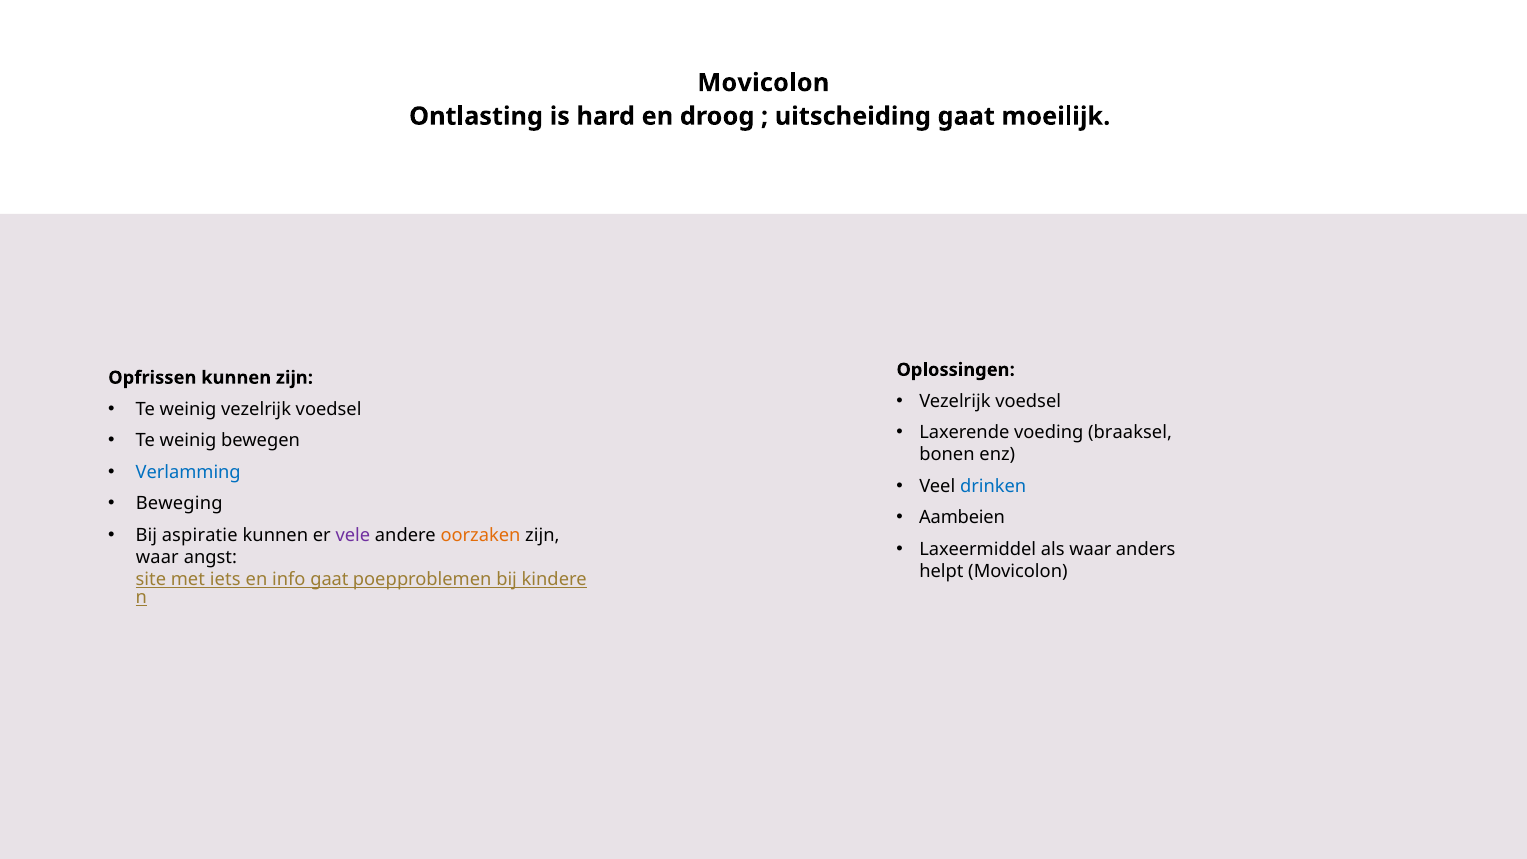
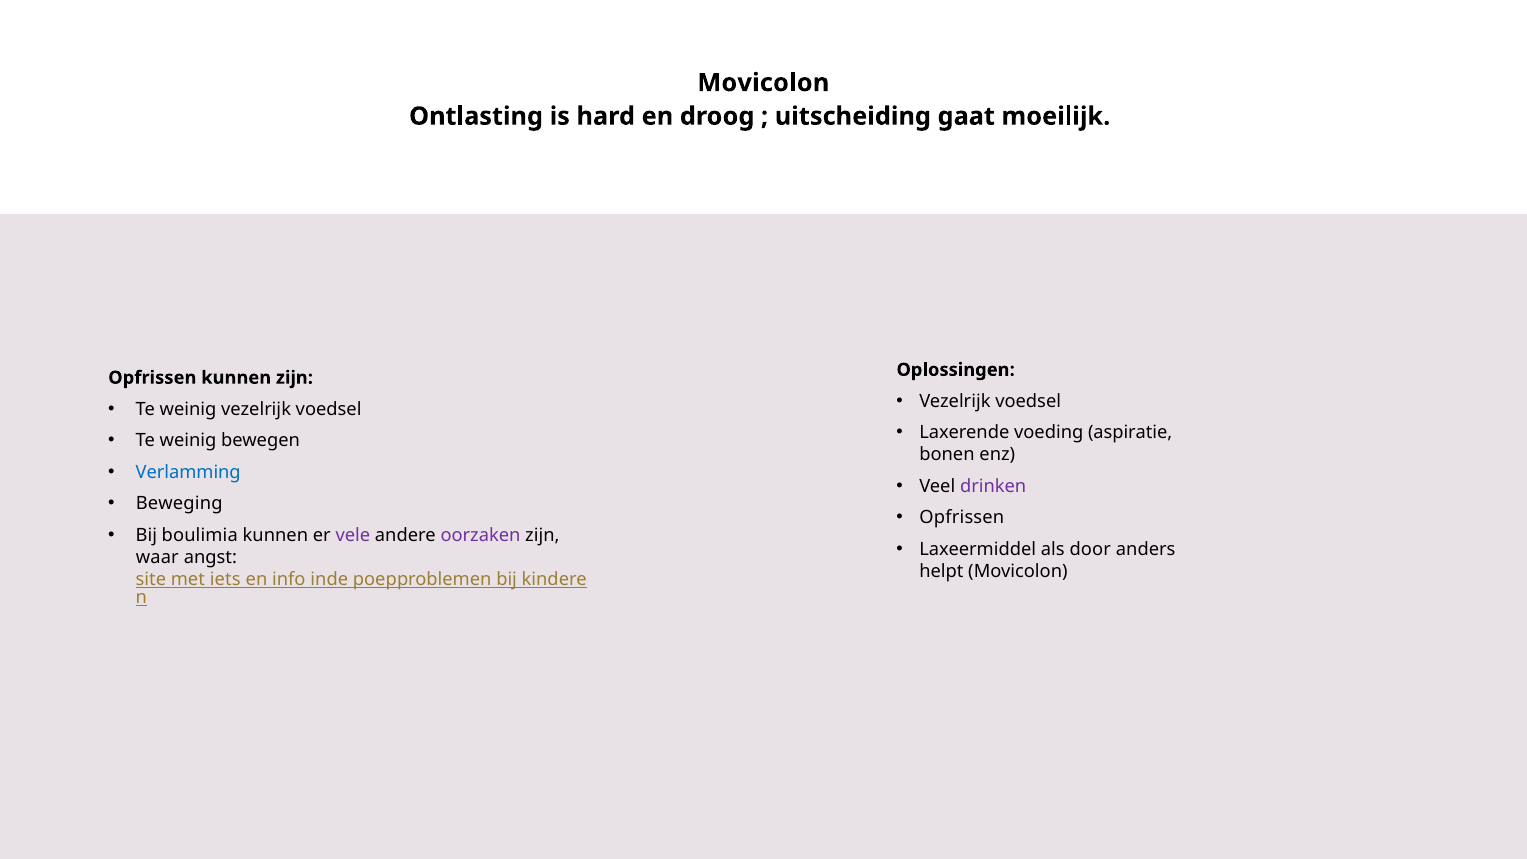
braaksel: braaksel -> aspiratie (1130, 433)
drinken colour: blue -> purple (993, 486)
Aambeien: Aambeien -> Opfrissen (962, 518)
aspiratie: aspiratie -> boulimia (200, 535)
oorzaken colour: orange -> purple (481, 535)
als waar: waar -> door (1090, 549)
info gaat: gaat -> inde (329, 579)
